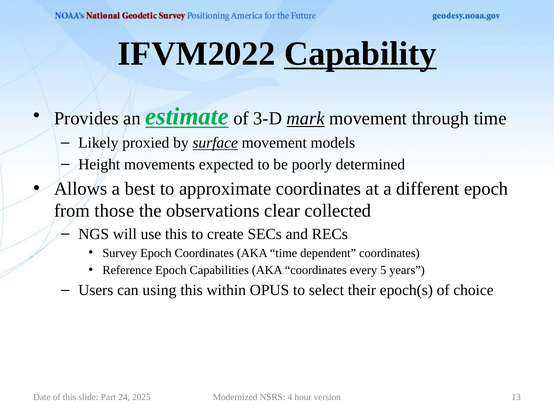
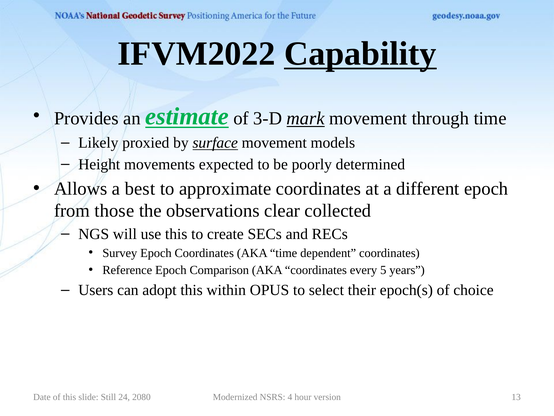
Capabilities: Capabilities -> Comparison (219, 270)
using: using -> adopt (159, 290)
Part: Part -> Still (108, 397)
2025: 2025 -> 2080 (141, 397)
